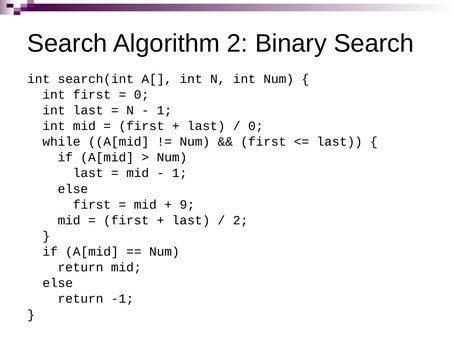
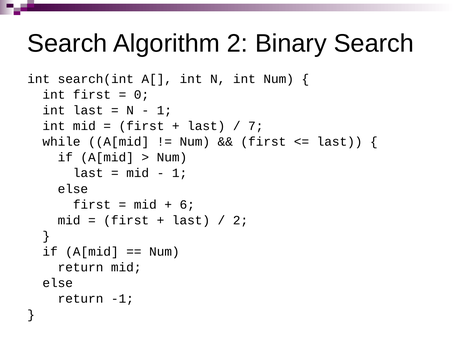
0: 0 -> 7 (256, 126)
9: 9 -> 6 (187, 205)
